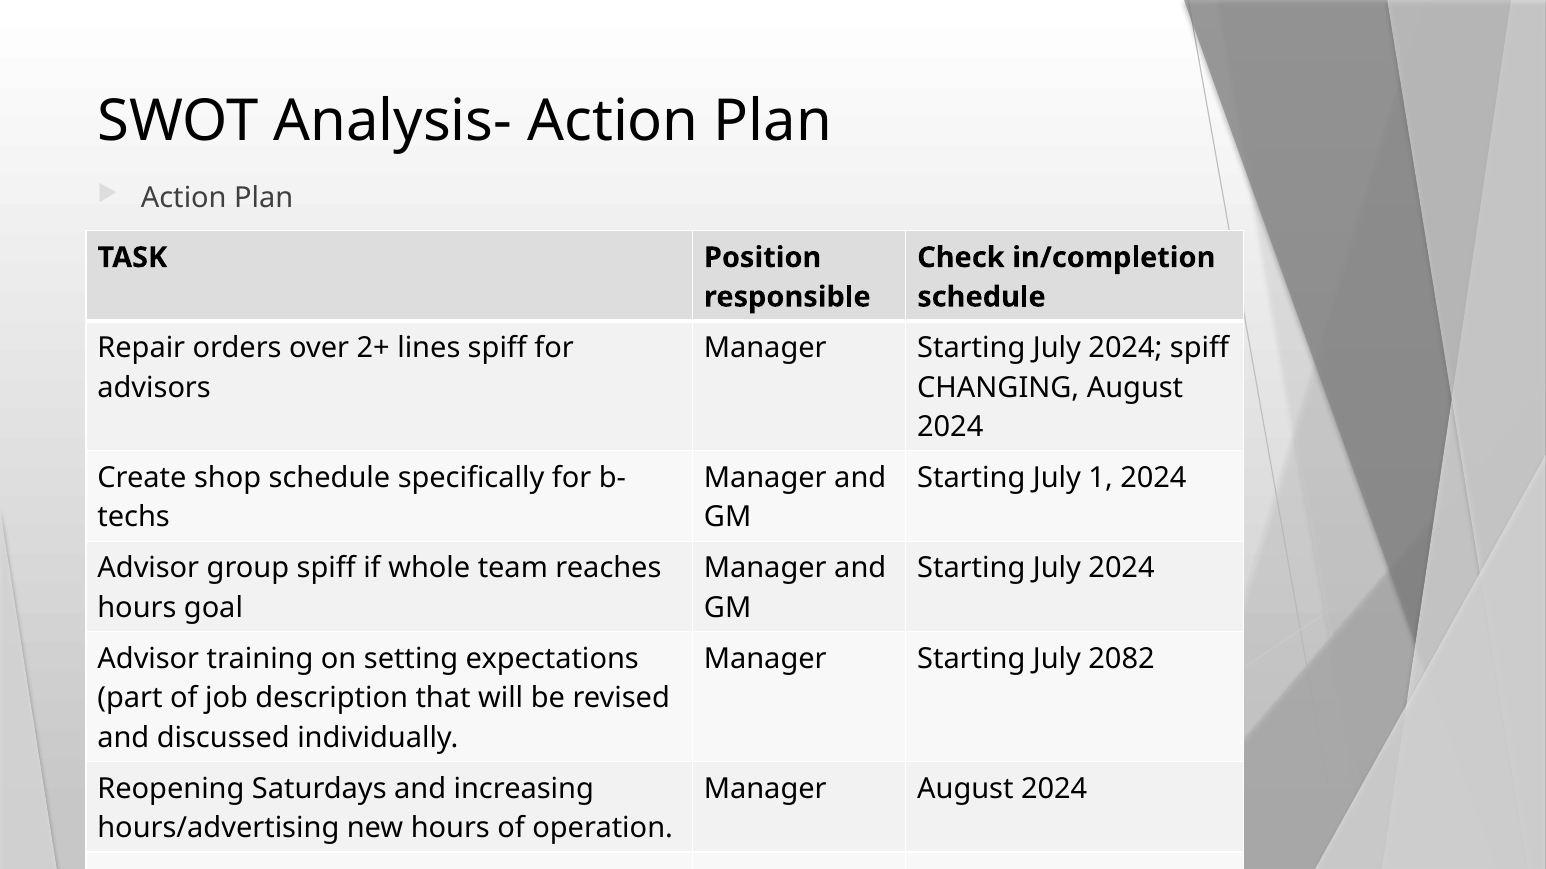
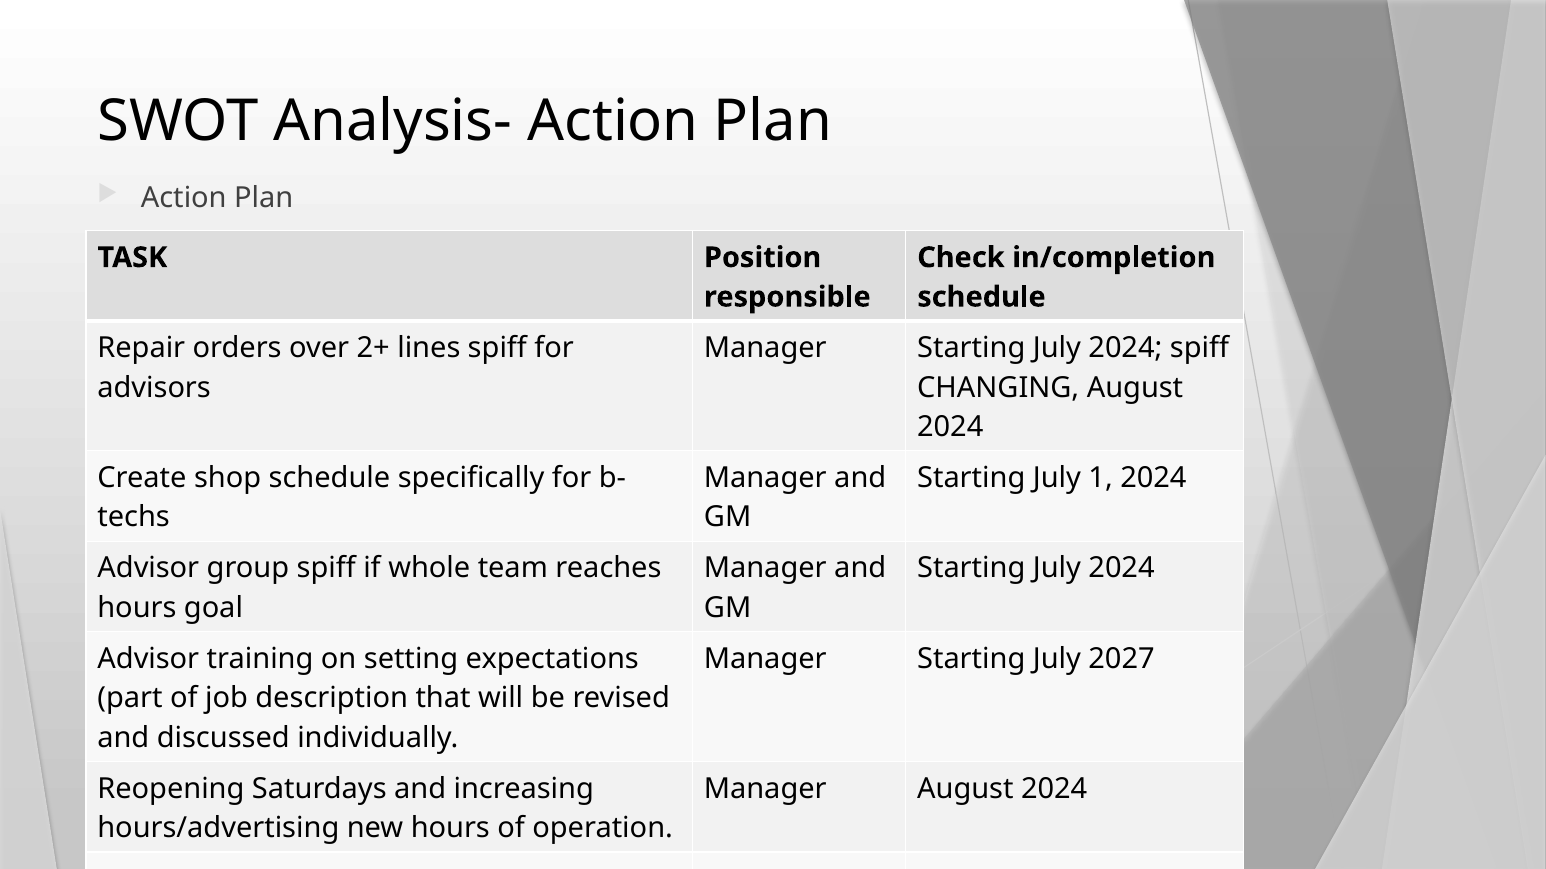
2082: 2082 -> 2027 (1122, 659)
